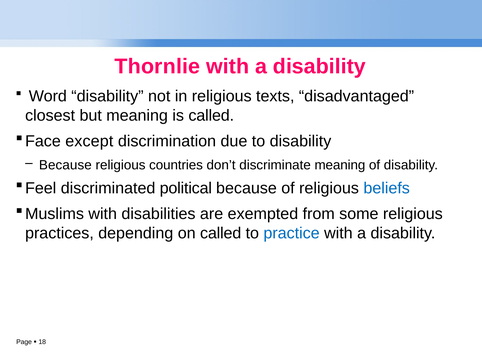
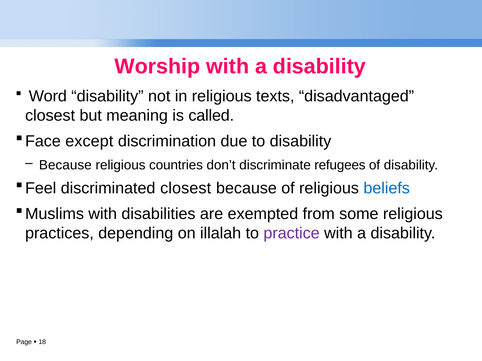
Thornlie: Thornlie -> Worship (157, 67)
discriminate meaning: meaning -> refugees (340, 165)
discriminated political: political -> closest (186, 189)
on called: called -> illalah (221, 233)
practice colour: blue -> purple (292, 233)
